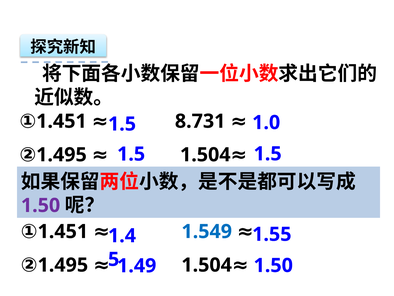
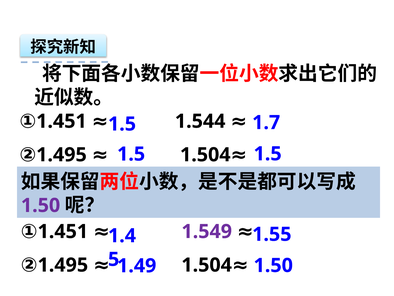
8.731: 8.731 -> 1.544 (200, 121)
1.0: 1.0 -> 1.7 (266, 122)
1.549 colour: blue -> purple (207, 231)
